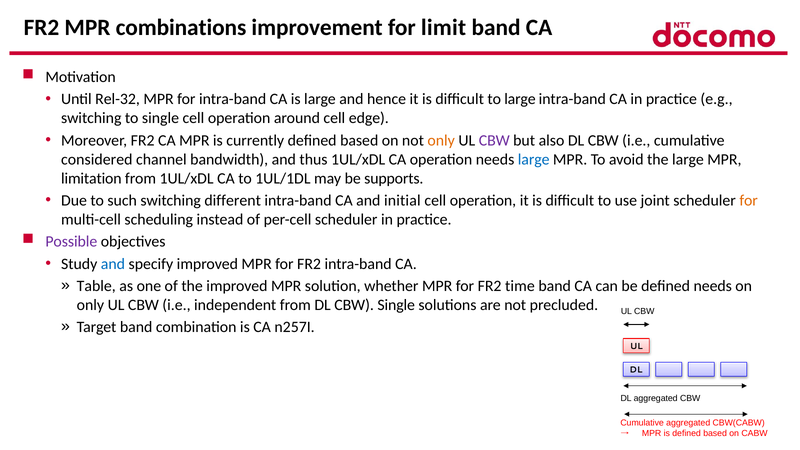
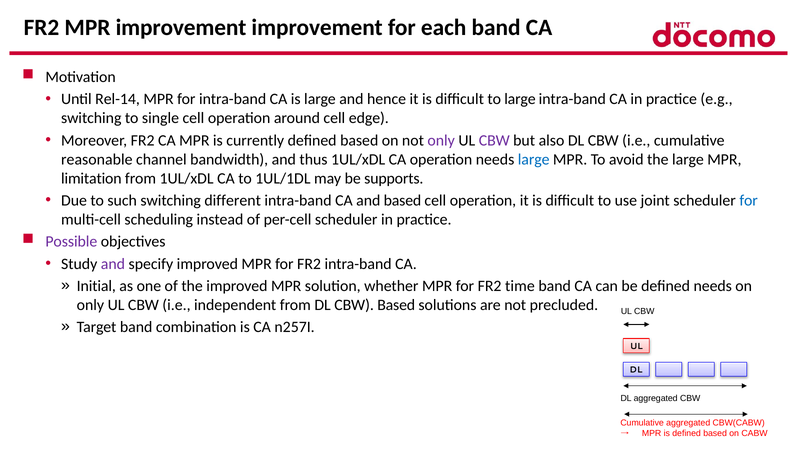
MPR combinations: combinations -> improvement (181, 28)
limit: limit -> each (444, 28)
Rel-32: Rel-32 -> Rel-14 (118, 99)
only colour: orange -> purple (441, 140)
considered: considered -> reasonable (97, 159)
and initial: initial -> based (402, 201)
for colour: orange -> blue (749, 201)
and colour: blue -> purple (113, 264)
Table: Table -> Initial (96, 286)
CBW Single: Single -> Based (396, 305)
